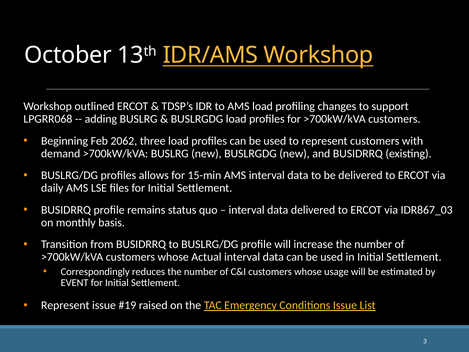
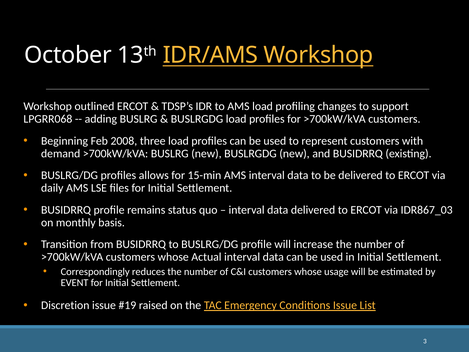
2062: 2062 -> 2008 (124, 141)
Represent: Represent -> Discretion (65, 305)
